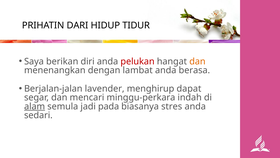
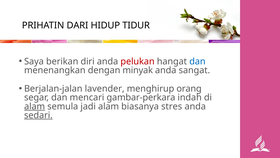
dan colour: orange -> blue (197, 61)
lambat: lambat -> minyak (138, 70)
berasa: berasa -> sangat (194, 70)
dapat: dapat -> orang (189, 88)
minggu-perkara: minggu-perkara -> gambar-perkara (141, 97)
jadi pada: pada -> alam (109, 106)
sedari underline: none -> present (38, 115)
